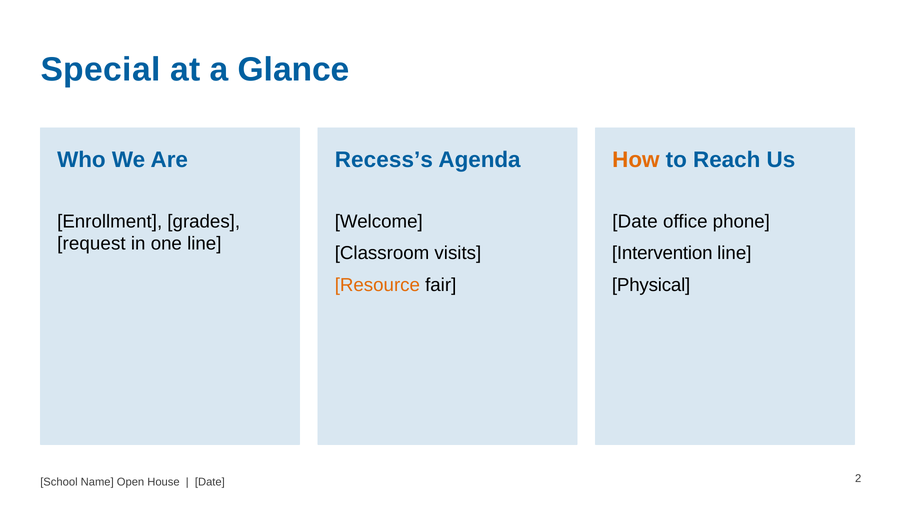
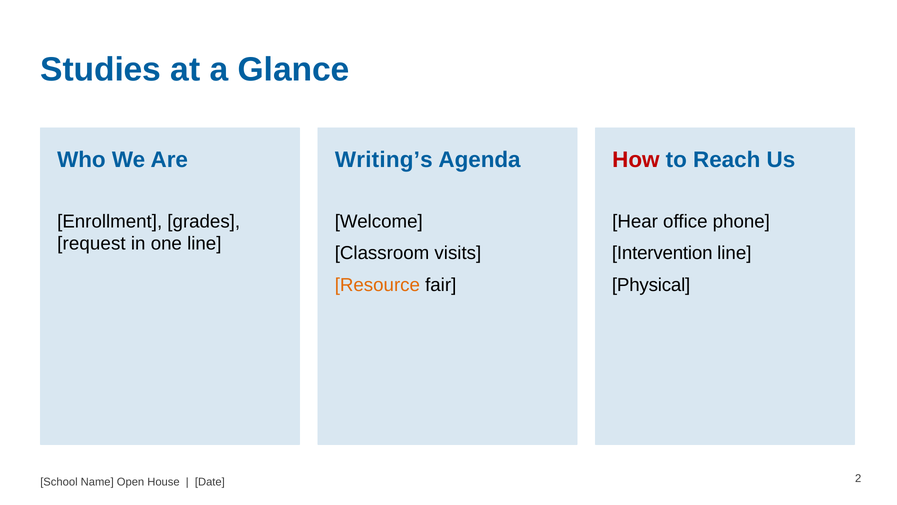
Special: Special -> Studies (101, 70)
Recess’s: Recess’s -> Writing’s (384, 160)
How colour: orange -> red (636, 160)
Date: Date -> Hear (635, 221)
